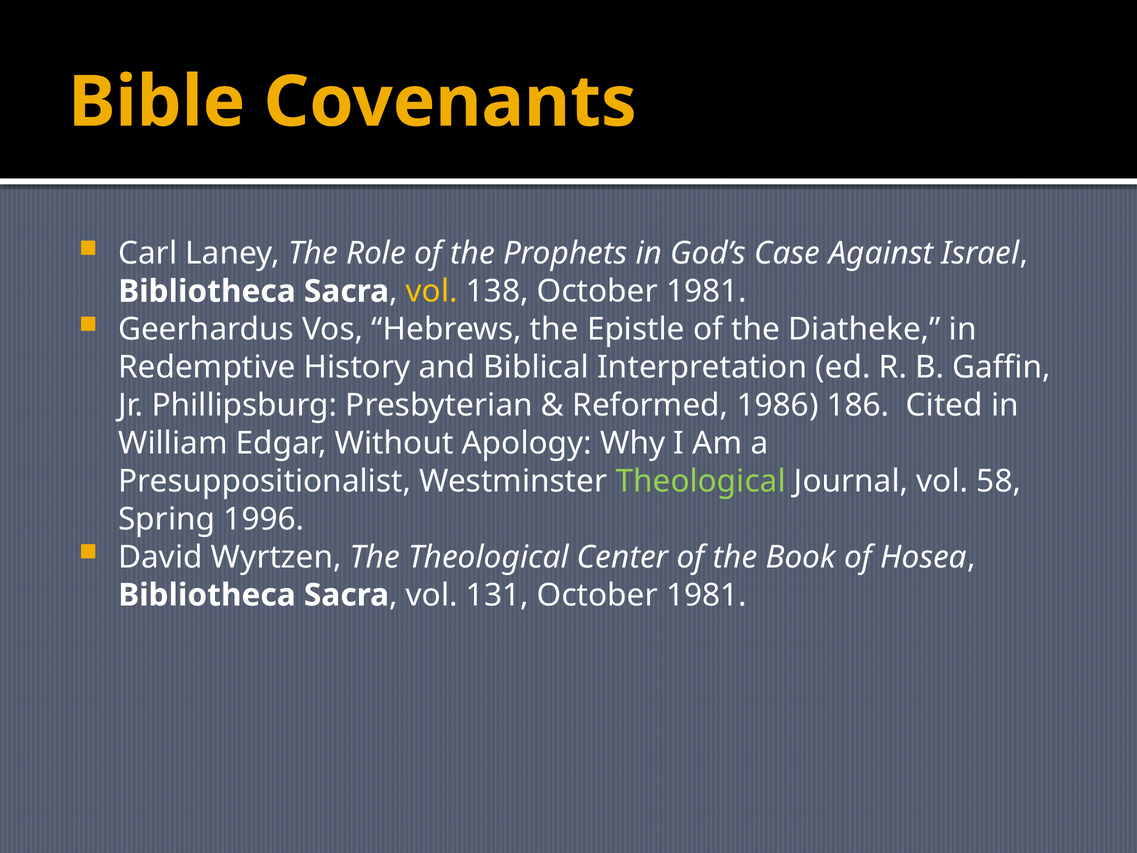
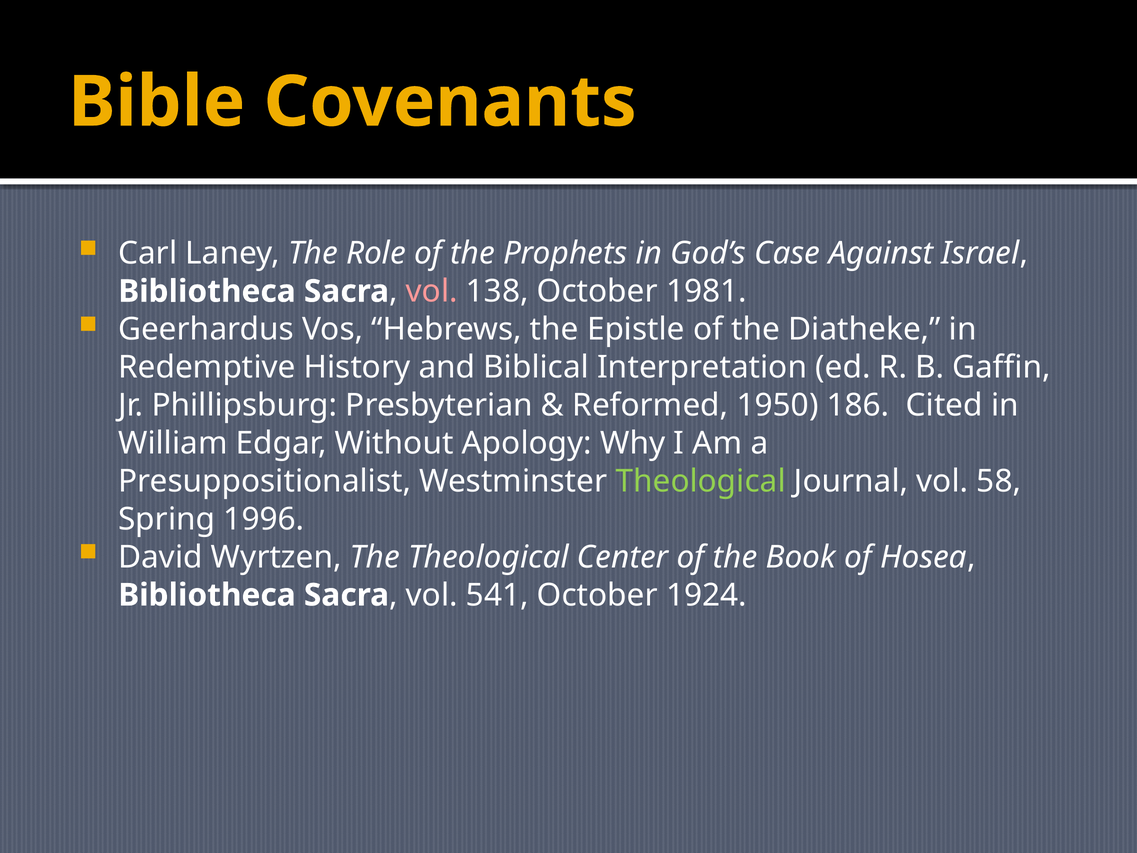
vol colour: yellow -> pink (432, 291)
1986: 1986 -> 1950 (778, 405)
131: 131 -> 541 (497, 595)
1981: 1981 -> 1924 (706, 595)
